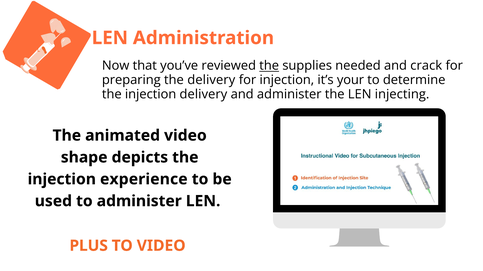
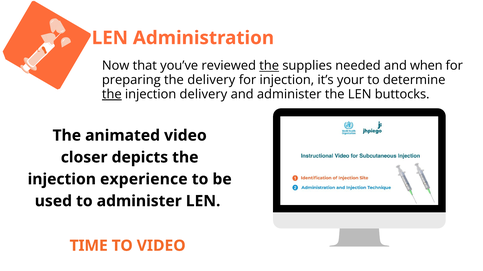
crack: crack -> when (426, 66)
the underline: none -> present (112, 95)
injecting: injecting -> buttocks (402, 95)
shape: shape -> closer (84, 158)
PLUS: PLUS -> TIME (89, 246)
